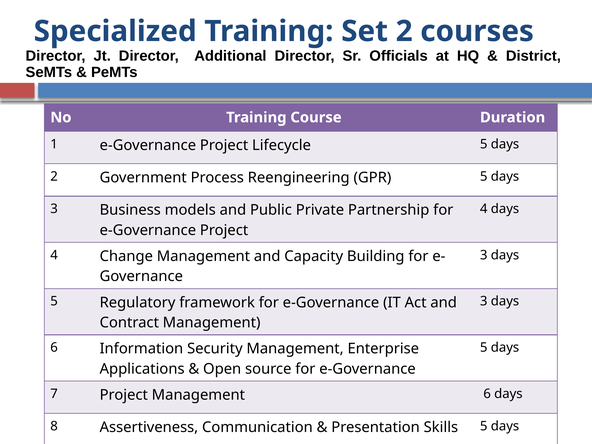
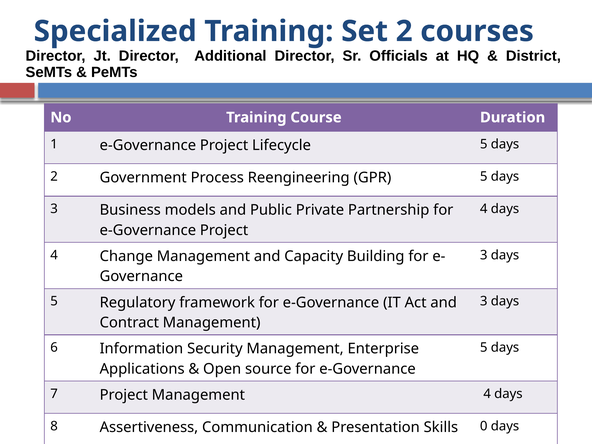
Management 6: 6 -> 4 (487, 394)
Skills 5: 5 -> 0 (484, 426)
